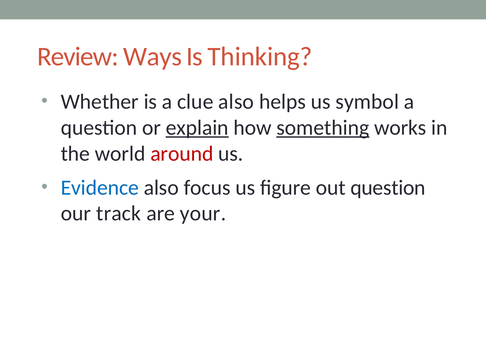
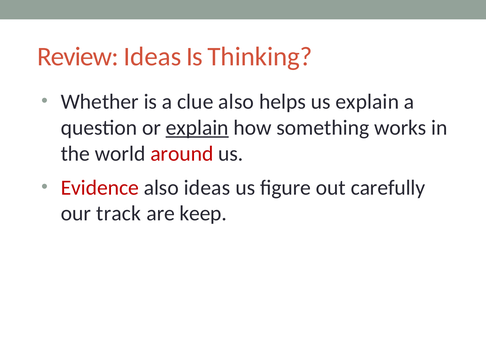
Review Ways: Ways -> Ideas (152, 57)
us symbol: symbol -> explain (367, 102)
something underline: present -> none (323, 128)
Evidence colour: blue -> red (100, 188)
also focus: focus -> ideas (207, 188)
out question: question -> carefully (388, 188)
your: your -> keep (203, 214)
